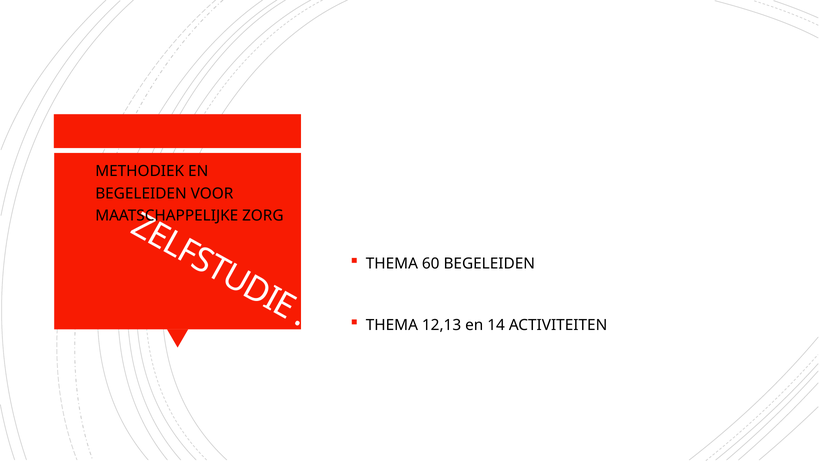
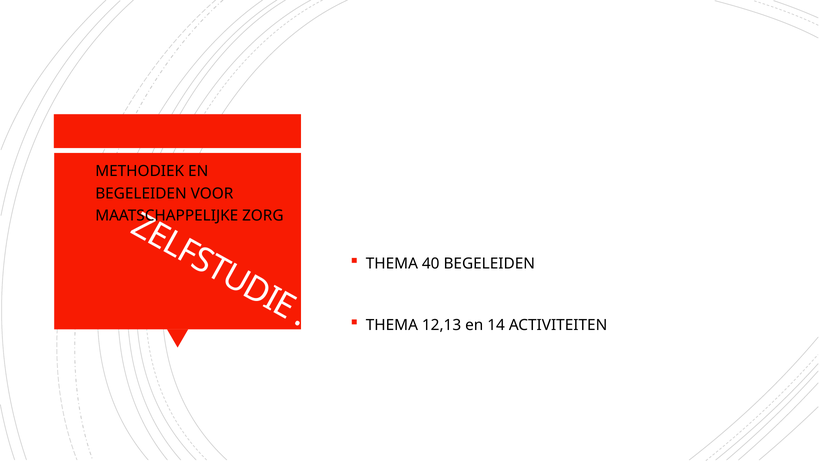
60: 60 -> 40 (431, 264)
